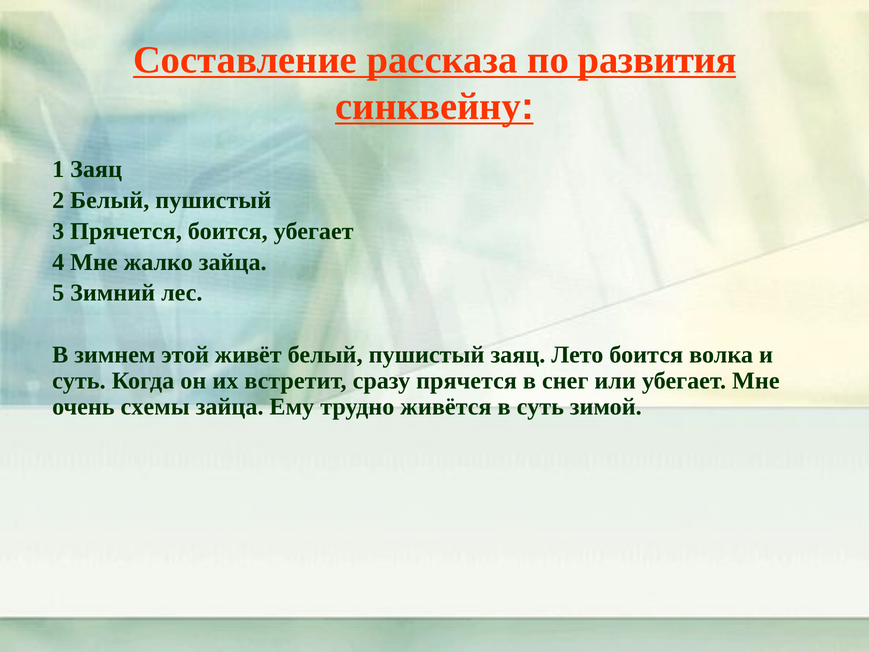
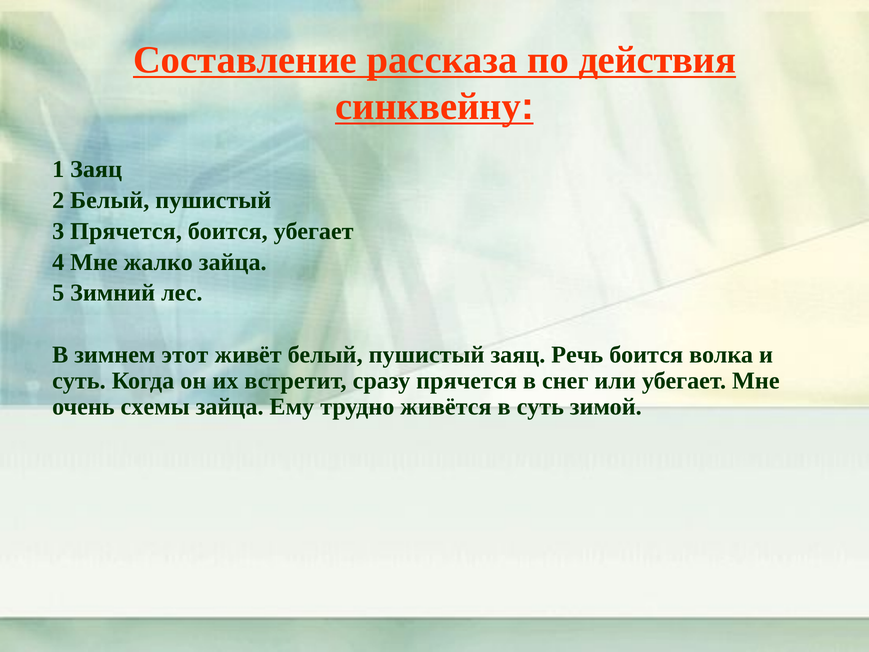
развития: развития -> действия (657, 60)
этой: этой -> этот (185, 355)
Лето: Лето -> Речь (577, 355)
